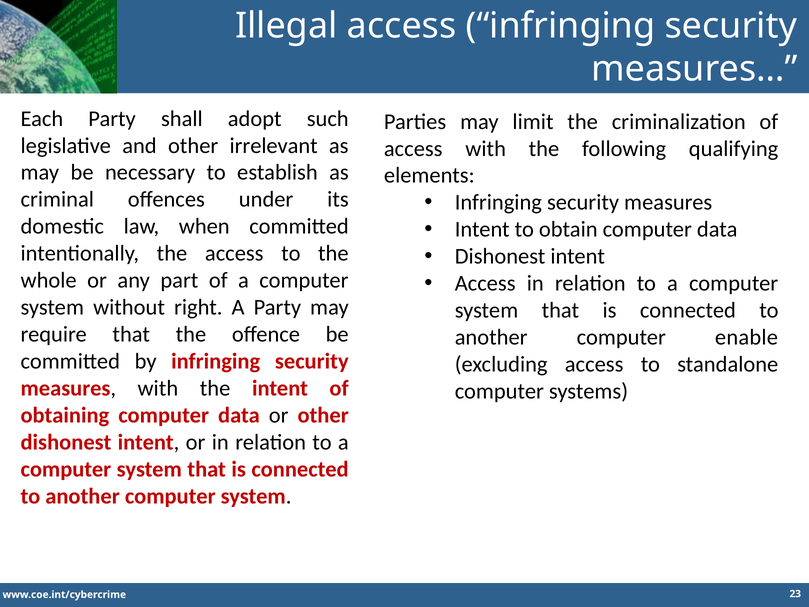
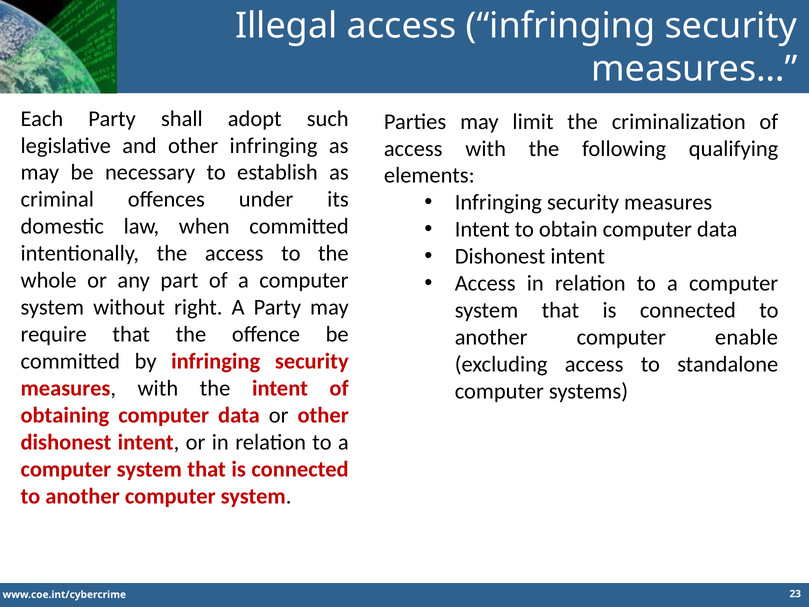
other irrelevant: irrelevant -> infringing (274, 146)
